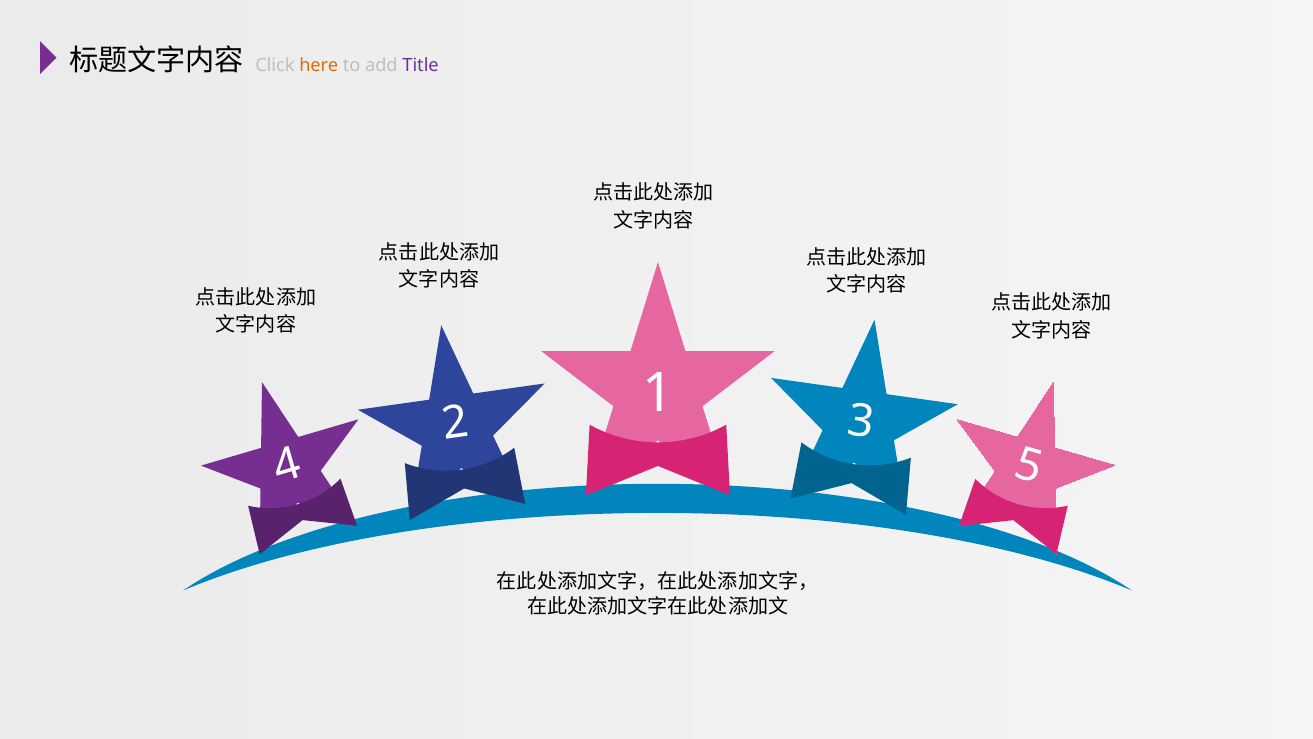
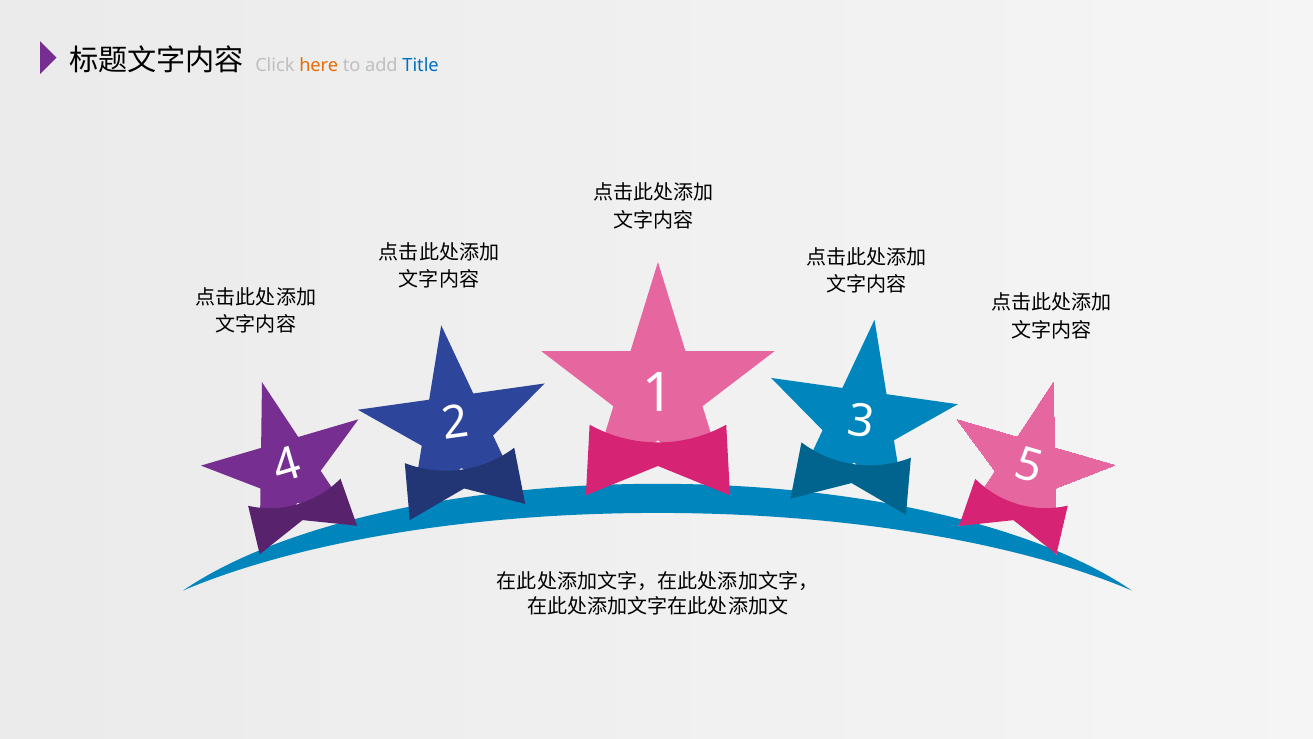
Title colour: purple -> blue (421, 65)
